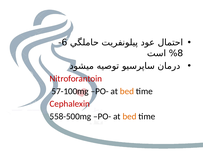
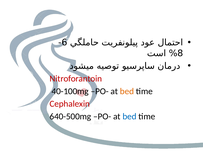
57-100mg: 57-100mg -> 40-100mg (70, 91)
558-500mg: 558-500mg -> 640-500mg (70, 117)
bed colour: orange -> blue (129, 117)
